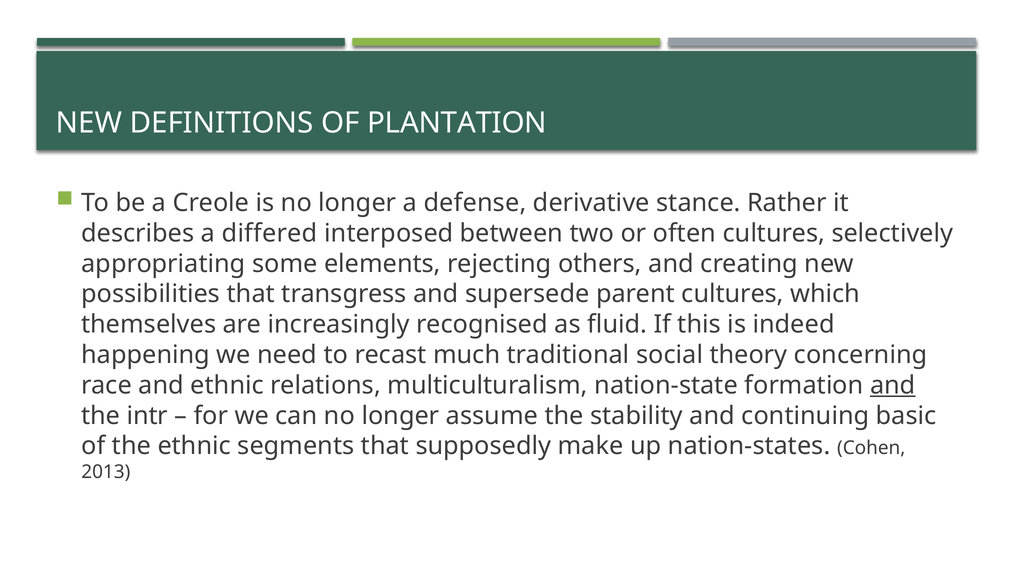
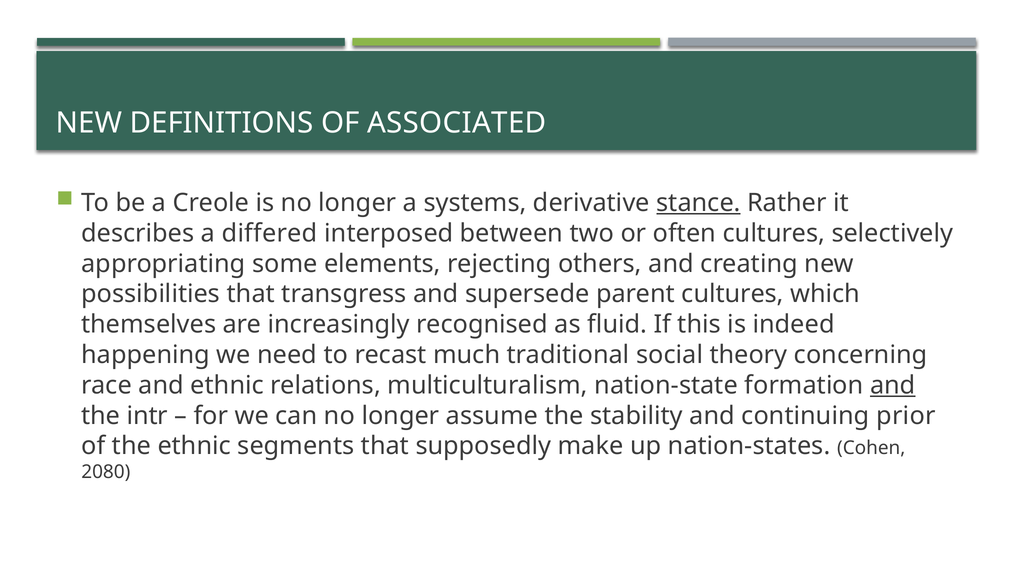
PLANTATION: PLANTATION -> ASSOCIATED (457, 123)
defense: defense -> systems (475, 203)
stance underline: none -> present (698, 203)
basic: basic -> prior (906, 416)
2013: 2013 -> 2080 (106, 472)
